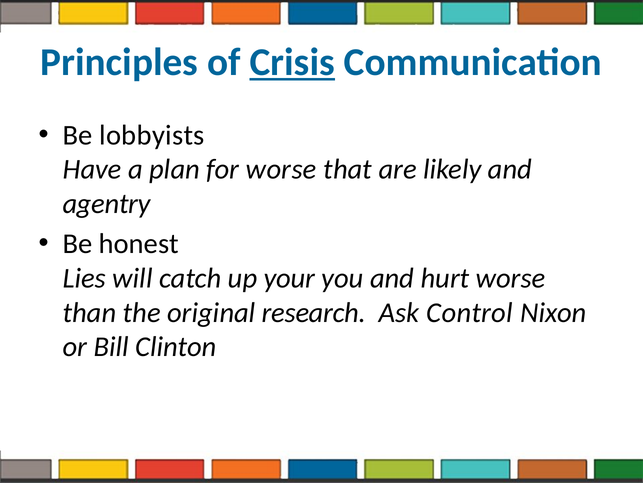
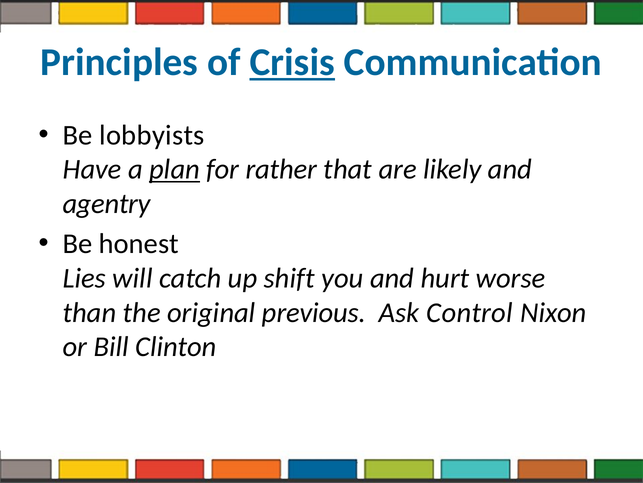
plan underline: none -> present (175, 169)
for worse: worse -> rather (281, 169)
your: your -> shift (289, 278)
research: research -> previous (314, 312)
